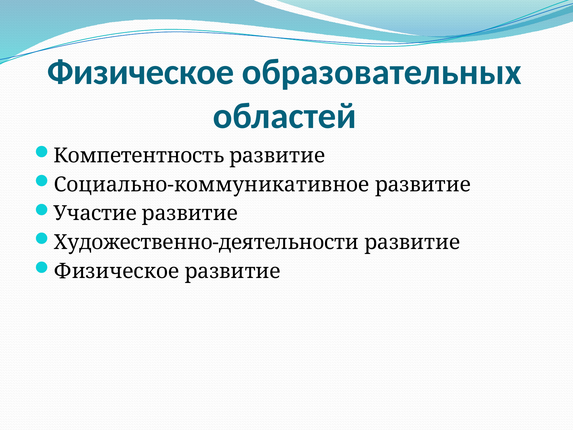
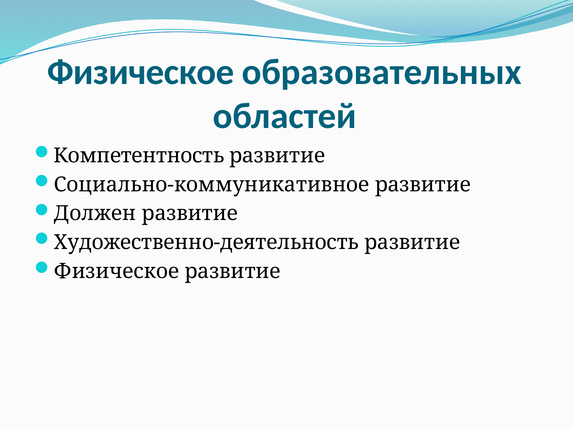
Участие: Участие -> Должен (95, 213)
Художественно-деятельности: Художественно-деятельности -> Художественно-деятельность (206, 242)
